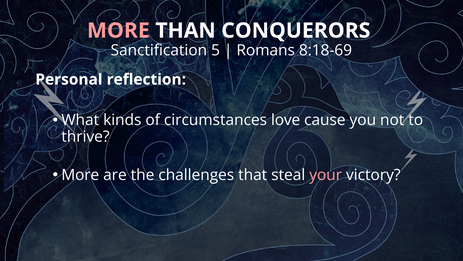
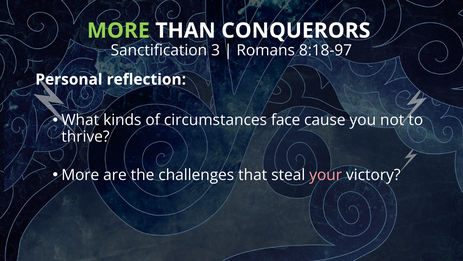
MORE colour: pink -> light green (118, 31)
5: 5 -> 3 (216, 50)
8:18-69: 8:18-69 -> 8:18-97 (326, 50)
love: love -> face (286, 120)
